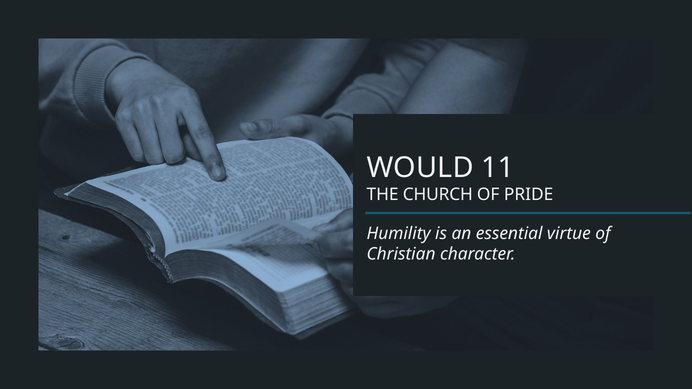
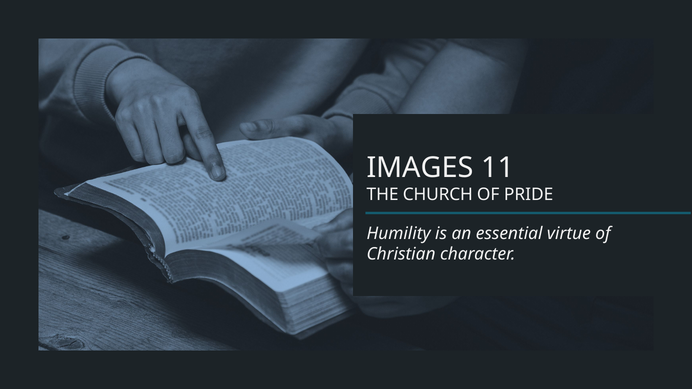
WOULD: WOULD -> IMAGES (420, 168)
